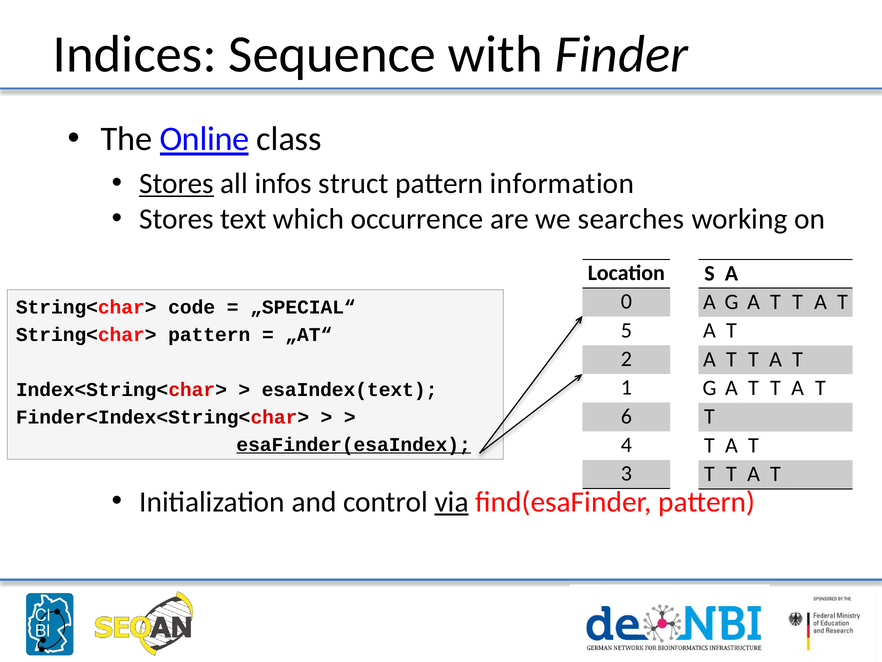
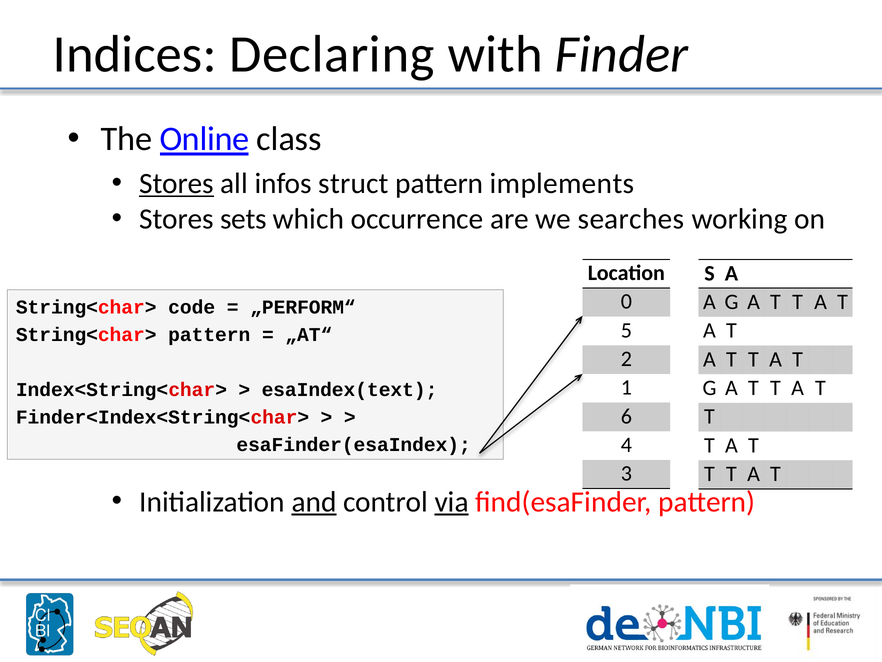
Sequence: Sequence -> Declaring (332, 54)
information: information -> implements (562, 184)
text: text -> sets (243, 219)
„SPECIAL“: „SPECIAL“ -> „PERFORM“ (303, 307)
esaFinder(esaIndex underline: present -> none (354, 444)
and underline: none -> present (314, 501)
